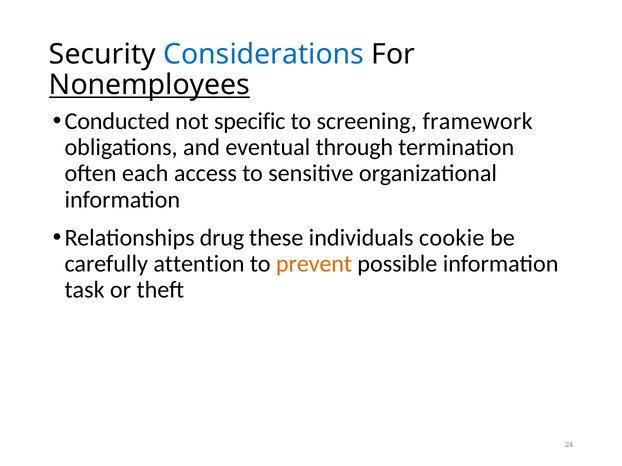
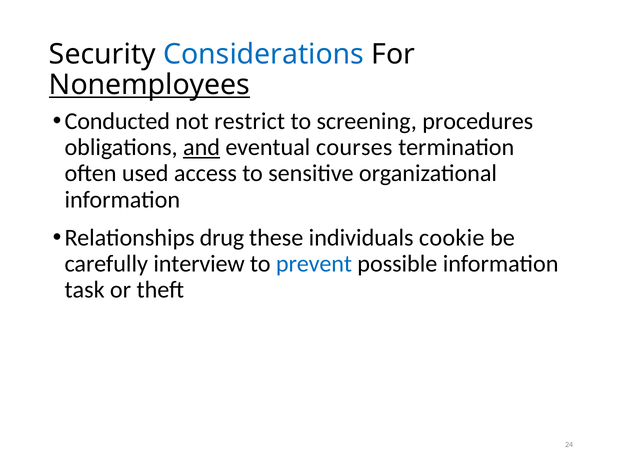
specific: specific -> restrict (250, 121)
framework: framework -> procedures (478, 121)
and underline: none -> present (202, 148)
through: through -> courses (354, 148)
each: each -> used (145, 174)
attention: attention -> interview (199, 264)
prevent colour: orange -> blue (314, 264)
